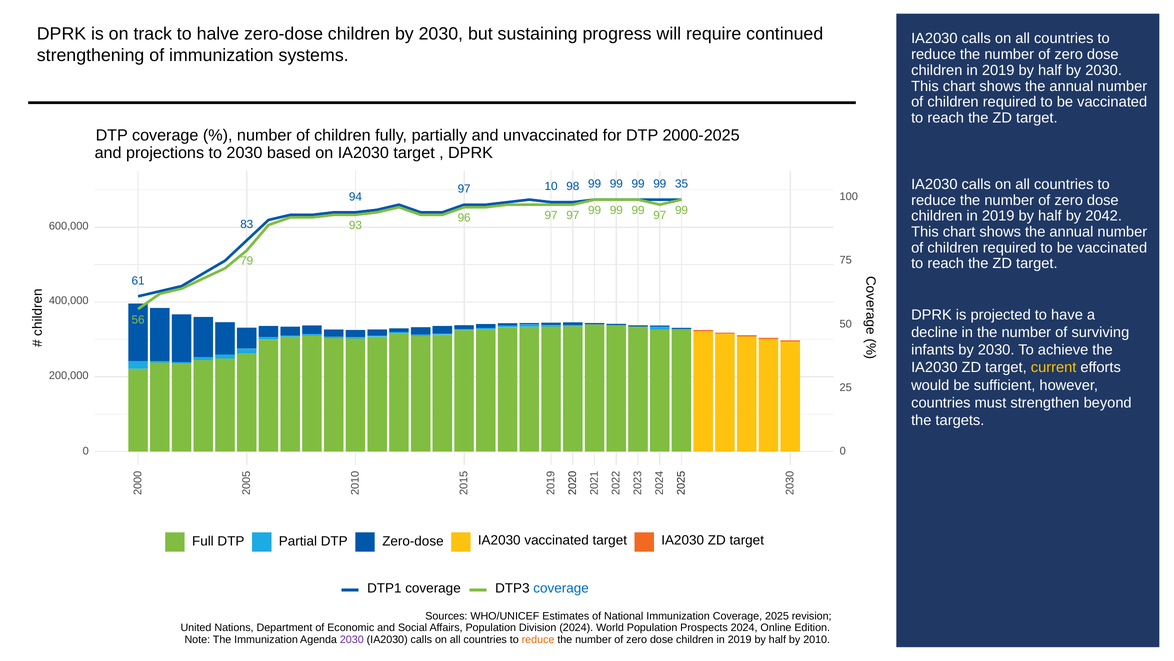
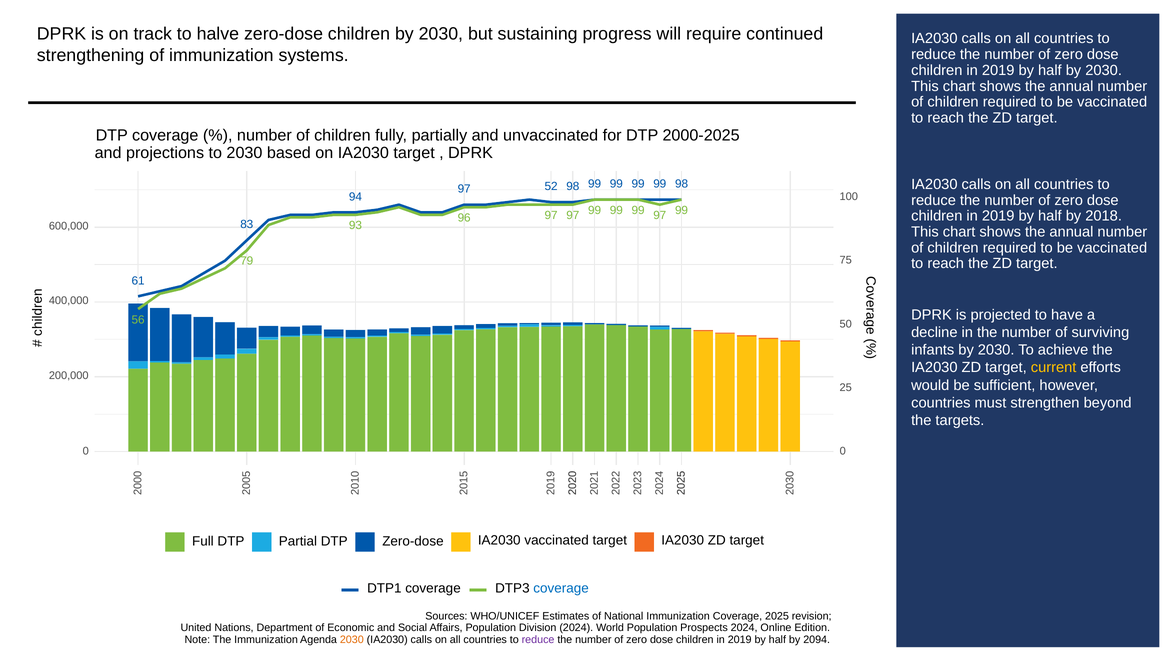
10: 10 -> 52 (551, 186)
99 35: 35 -> 98 (682, 184)
2042: 2042 -> 2018 (1104, 216)
2030 colour: purple -> orange (352, 639)
reduce colour: orange -> purple (538, 639)
2010: 2010 -> 2094 (817, 639)
